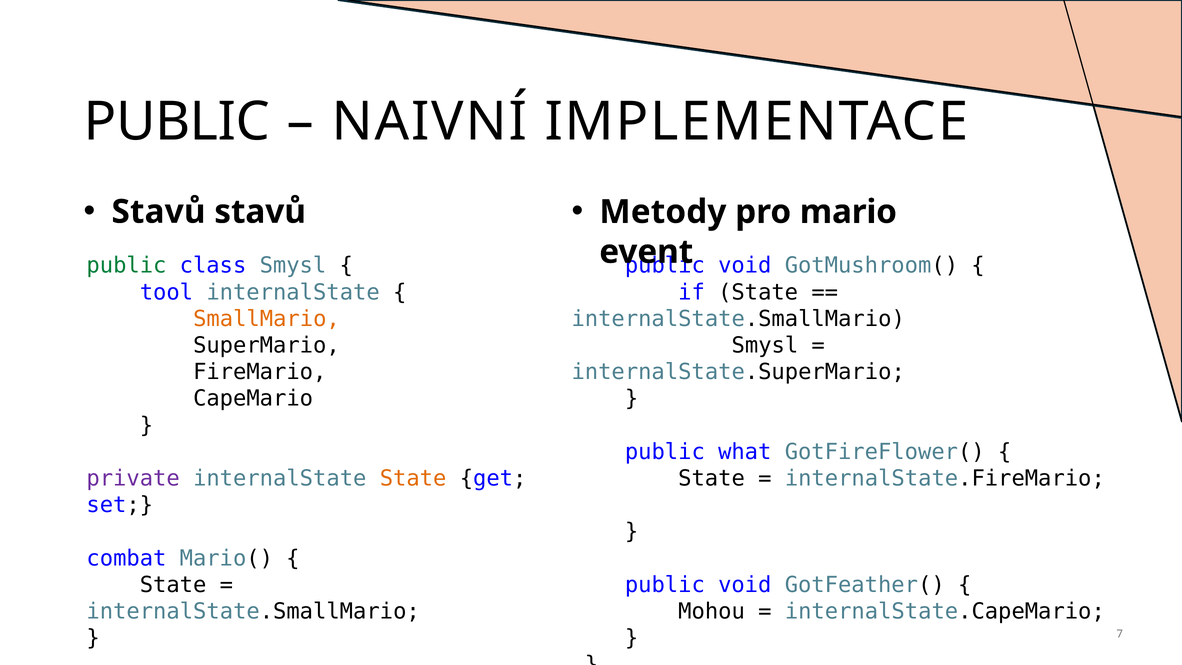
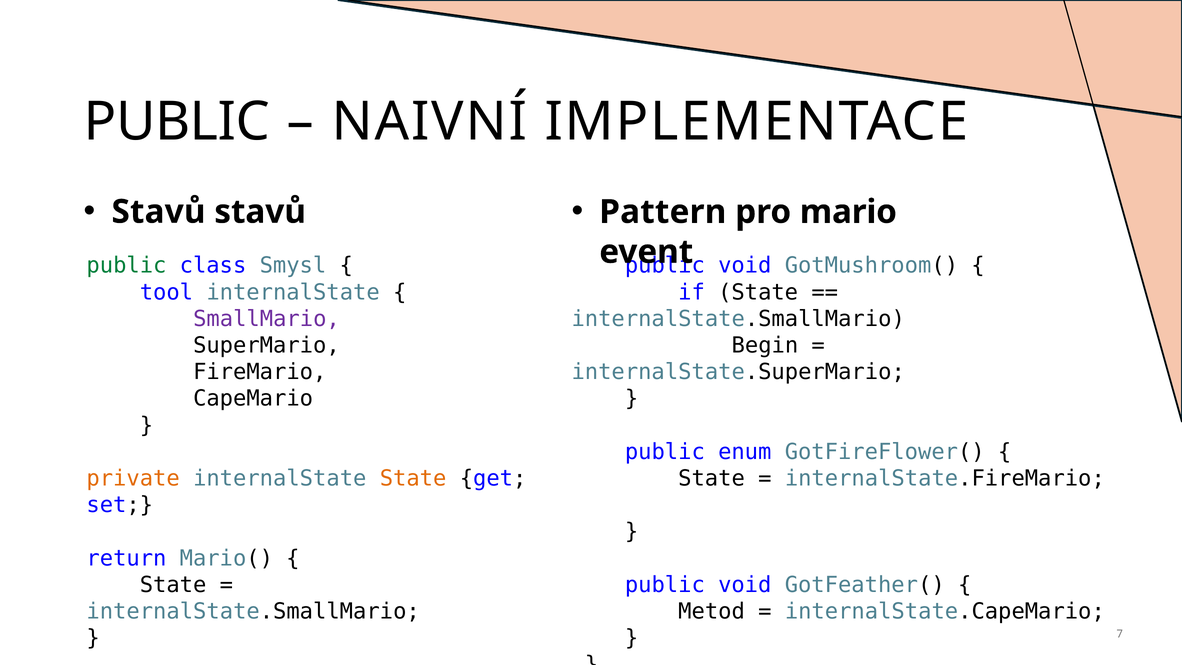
Metody: Metody -> Pattern (663, 212)
SmallMario colour: orange -> purple (266, 319)
Smysl: Smysl -> Begin (765, 345)
what: what -> enum (745, 452)
private colour: purple -> orange (133, 478)
combat: combat -> return (126, 558)
Mohou: Mohou -> Metod (712, 611)
